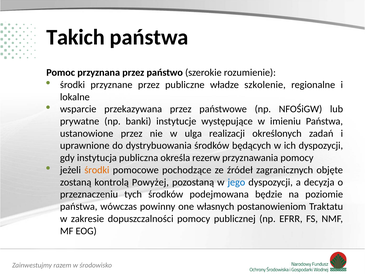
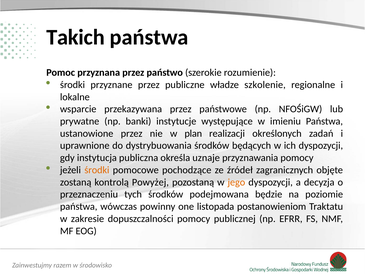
ulga: ulga -> plan (193, 133)
rezerw: rezerw -> uznaje (206, 158)
jego colour: blue -> orange (236, 182)
własnych: własnych -> listopada (216, 206)
